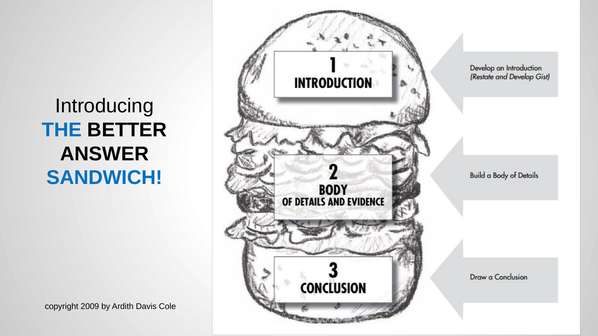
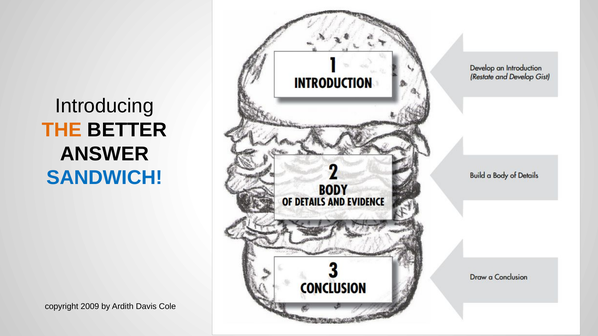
THE colour: blue -> orange (62, 130)
